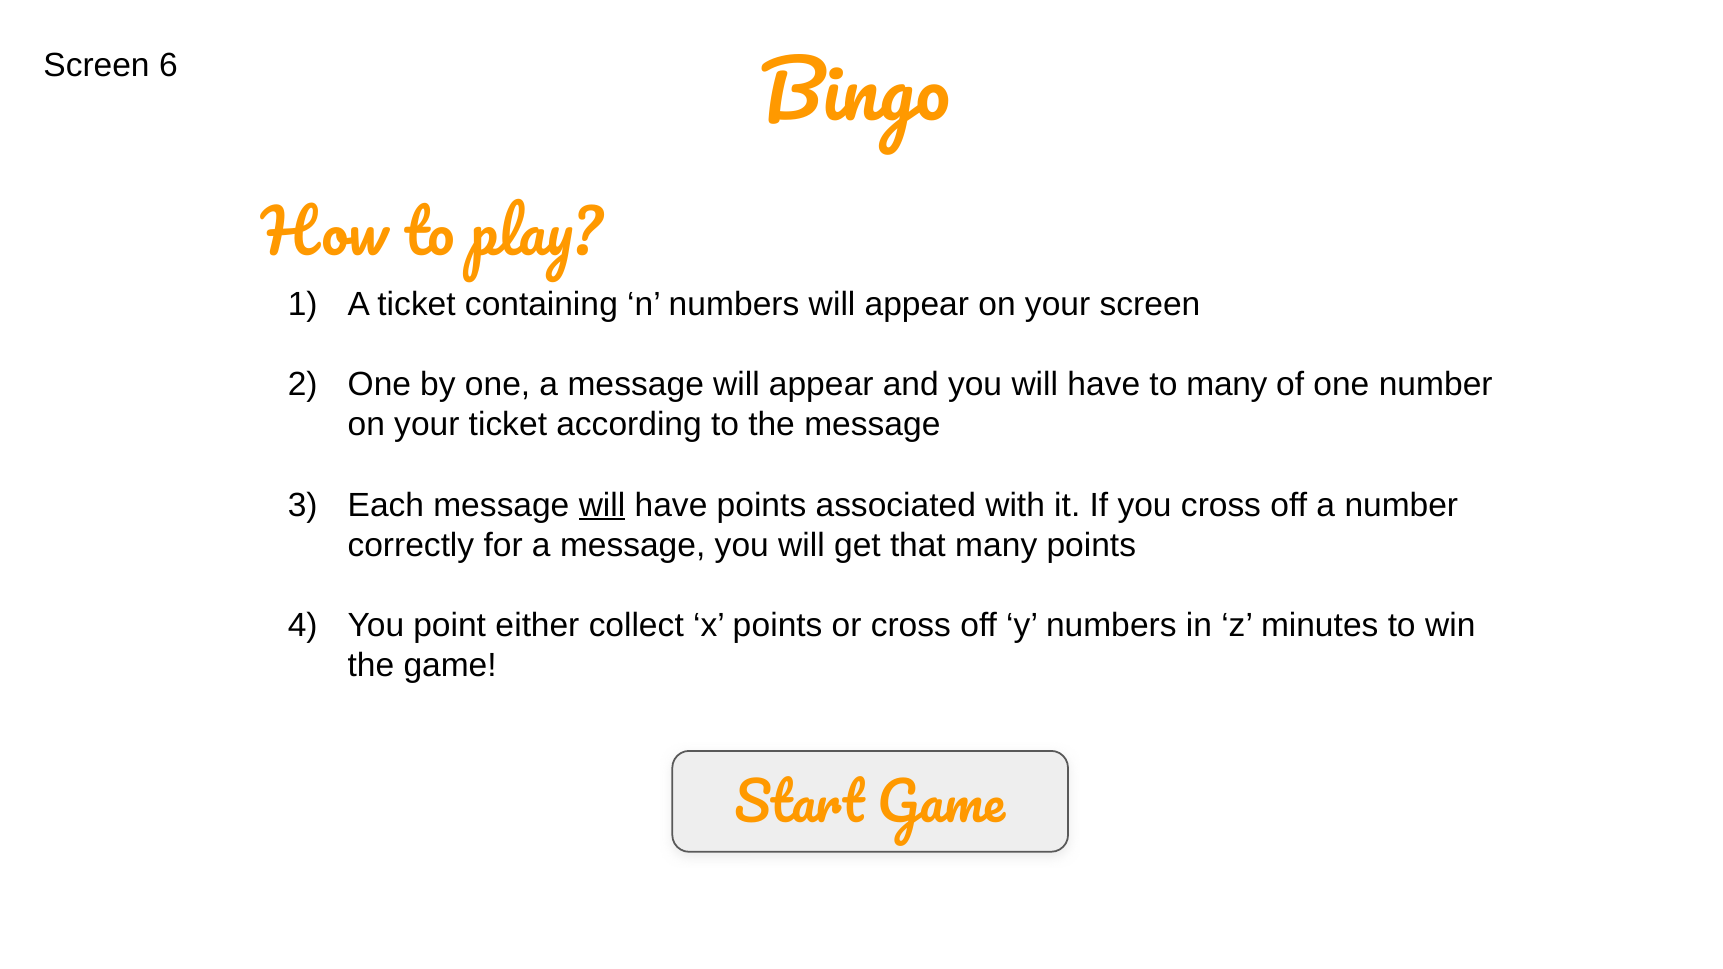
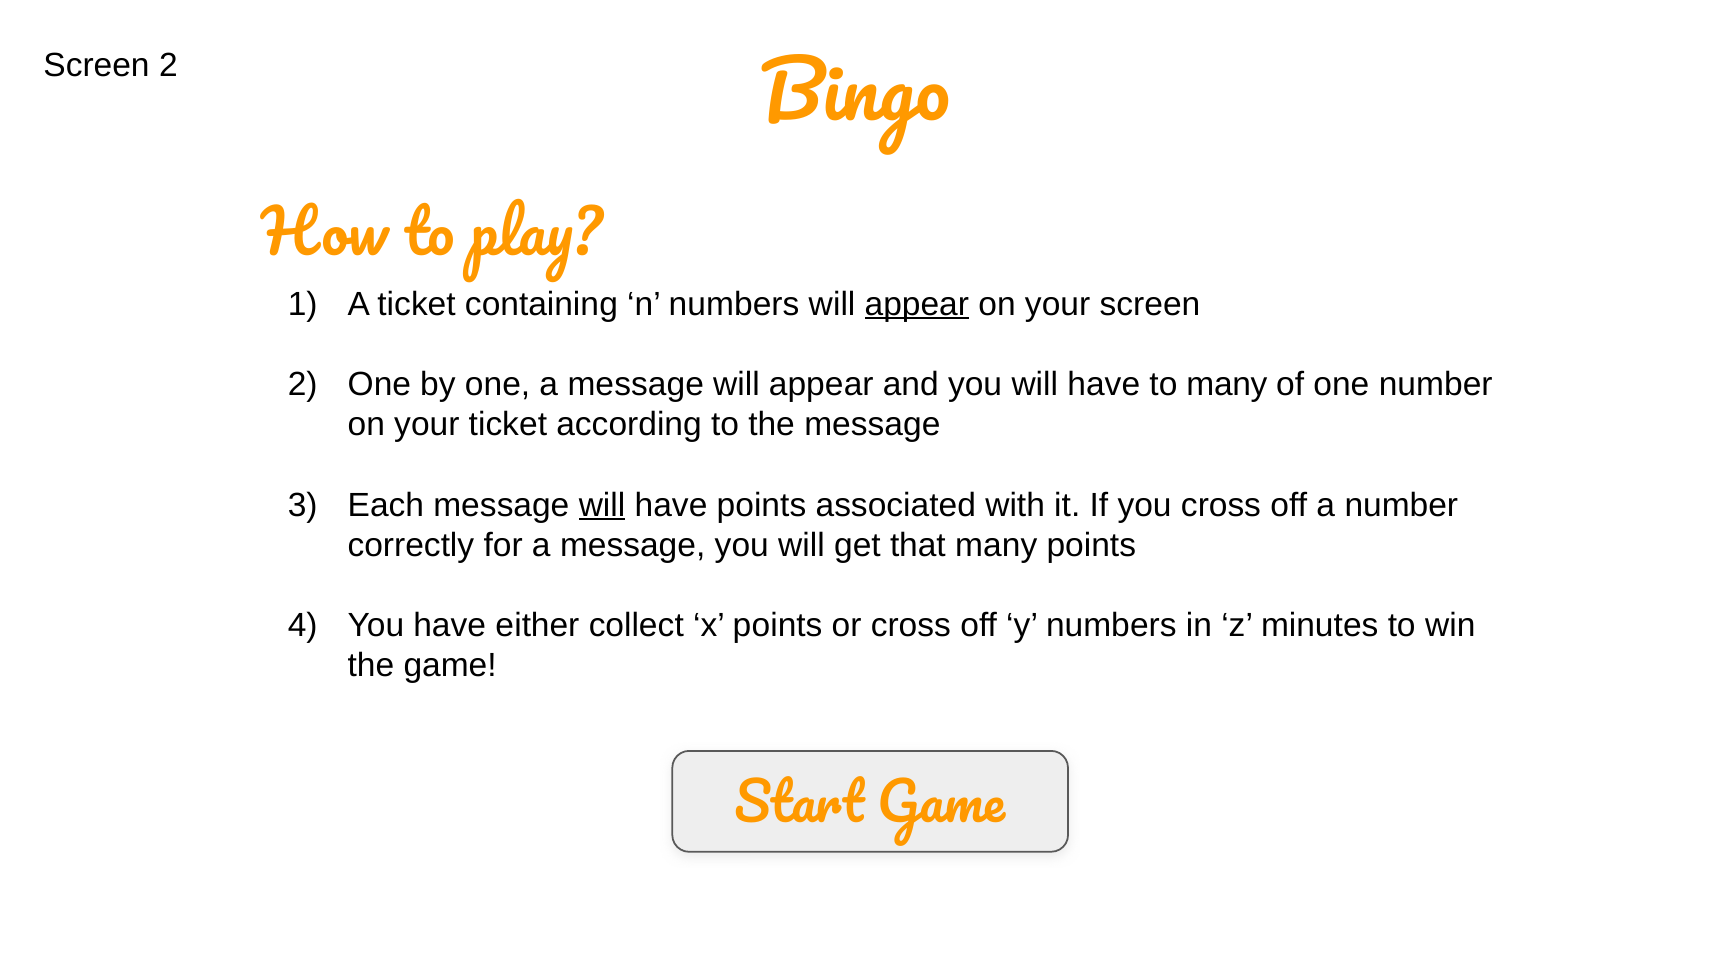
6: 6 -> 2 (168, 66)
appear underline: none -> present (917, 304)
You point: point -> have (450, 626)
